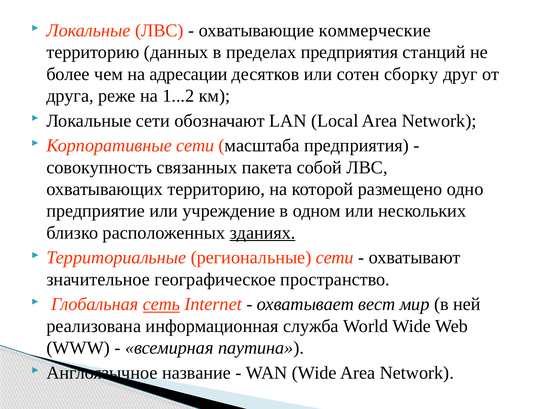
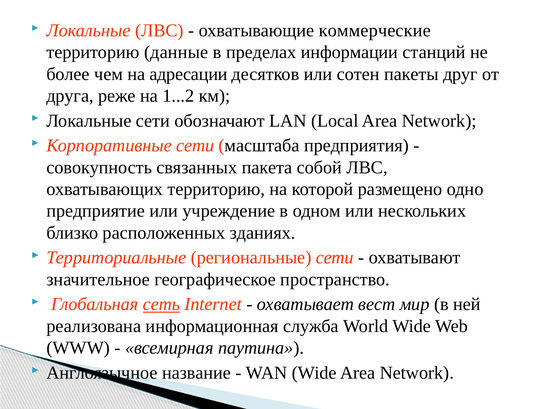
данных: данных -> данные (176, 52)
пределах предприятия: предприятия -> информации (349, 52)
сборку: сборку -> пакеты (411, 74)
зданиях underline: present -> none (263, 233)
